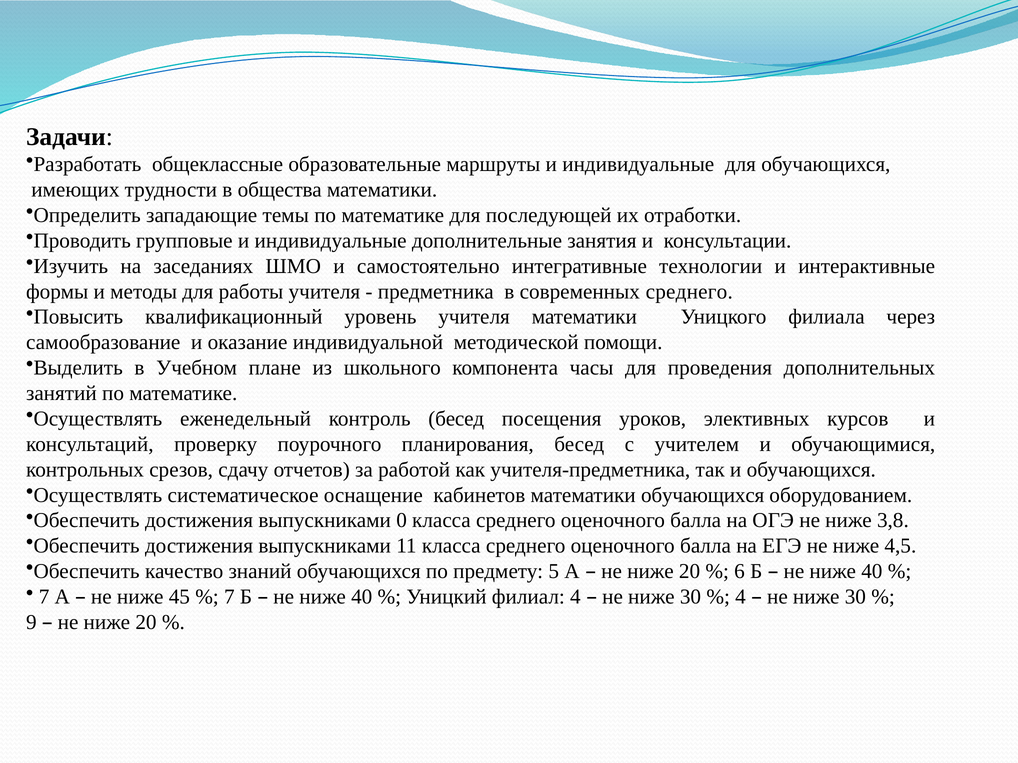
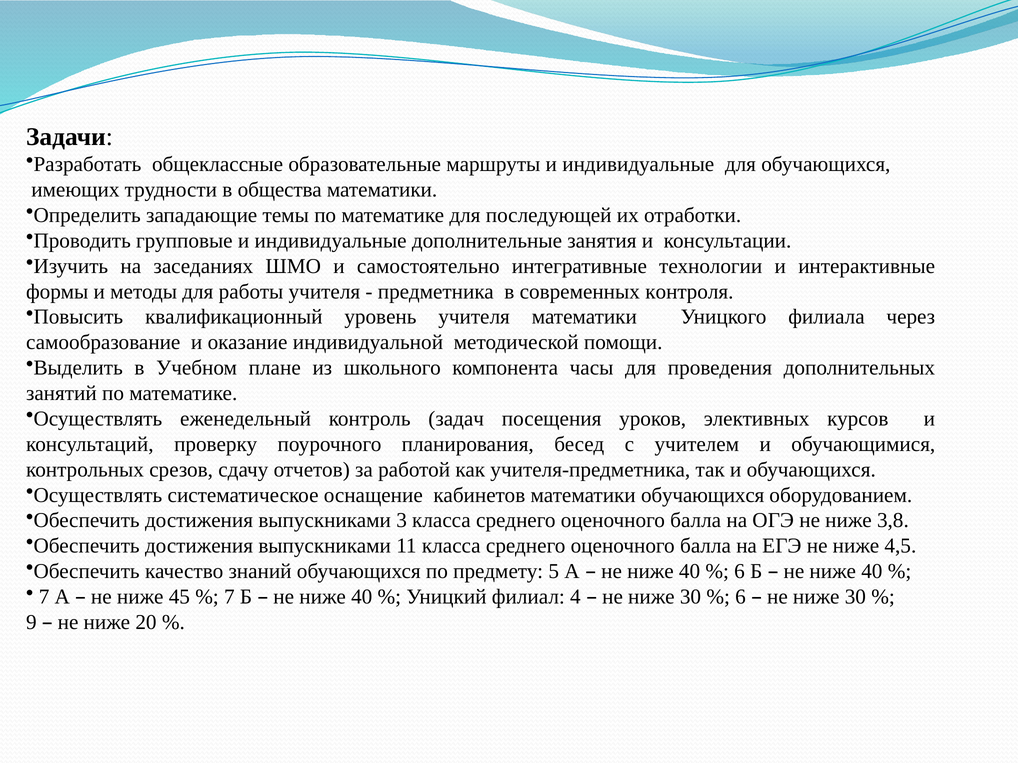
современных среднего: среднего -> контроля (689, 292)
контроль бесед: бесед -> задач (456, 419)
0: 0 -> 3 (402, 521)
20: 20 -> 40 (690, 572)
4: 4 -> 6 (741, 597)
